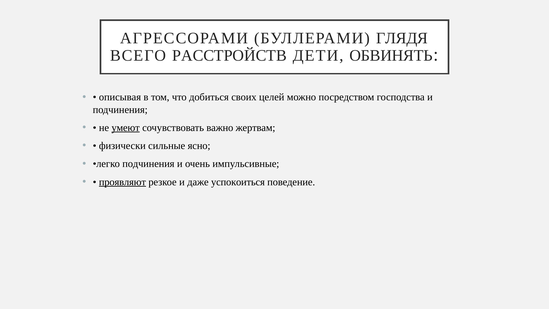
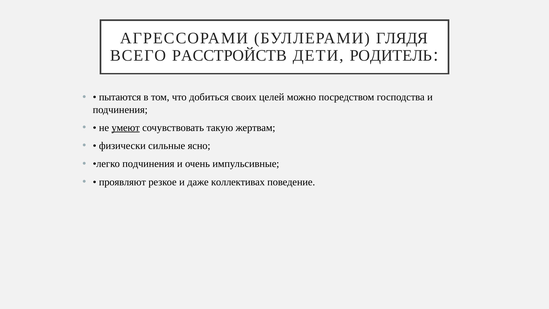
ОБВИНЯТЬ: ОБВИНЯТЬ -> РОДИТЕЛЬ (391, 55)
описывая: описывая -> пытаются (120, 97)
важно: важно -> такую (220, 128)
проявляют underline: present -> none (122, 182)
успокоиться: успокоиться -> коллективах (238, 182)
